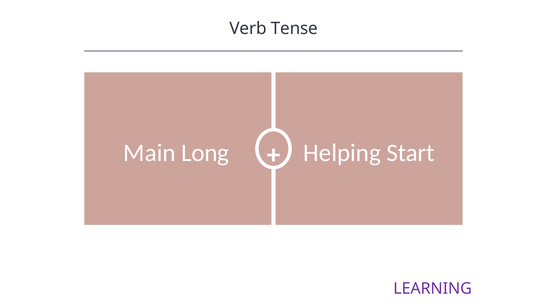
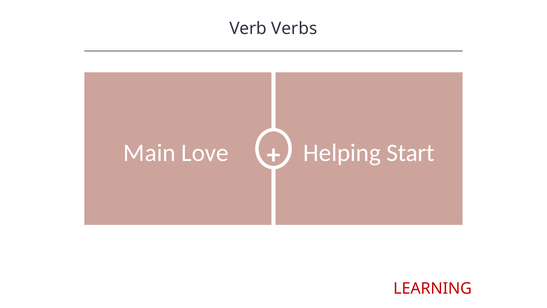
Tense: Tense -> Verbs (294, 29)
Long: Long -> Love (205, 153)
LEARNING colour: purple -> red (433, 288)
